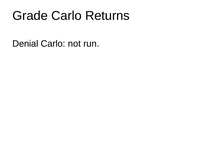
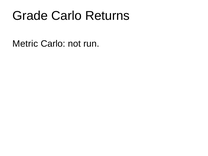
Denial: Denial -> Metric (25, 44)
